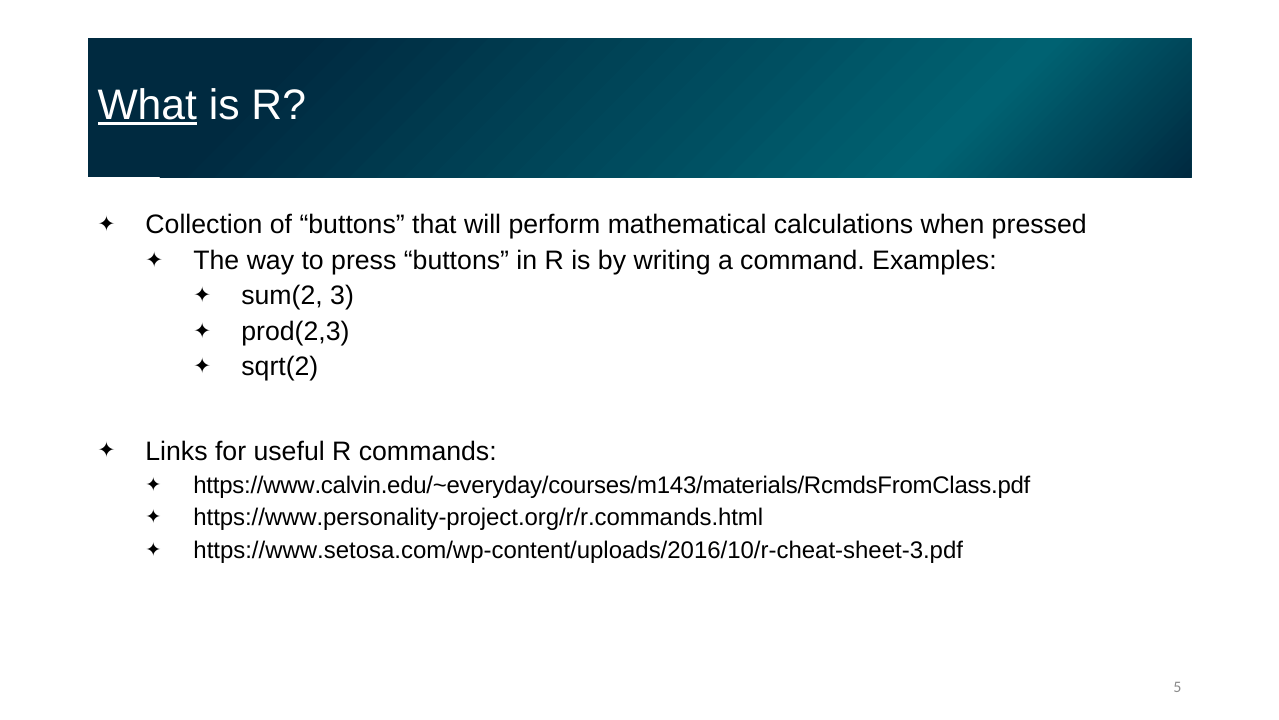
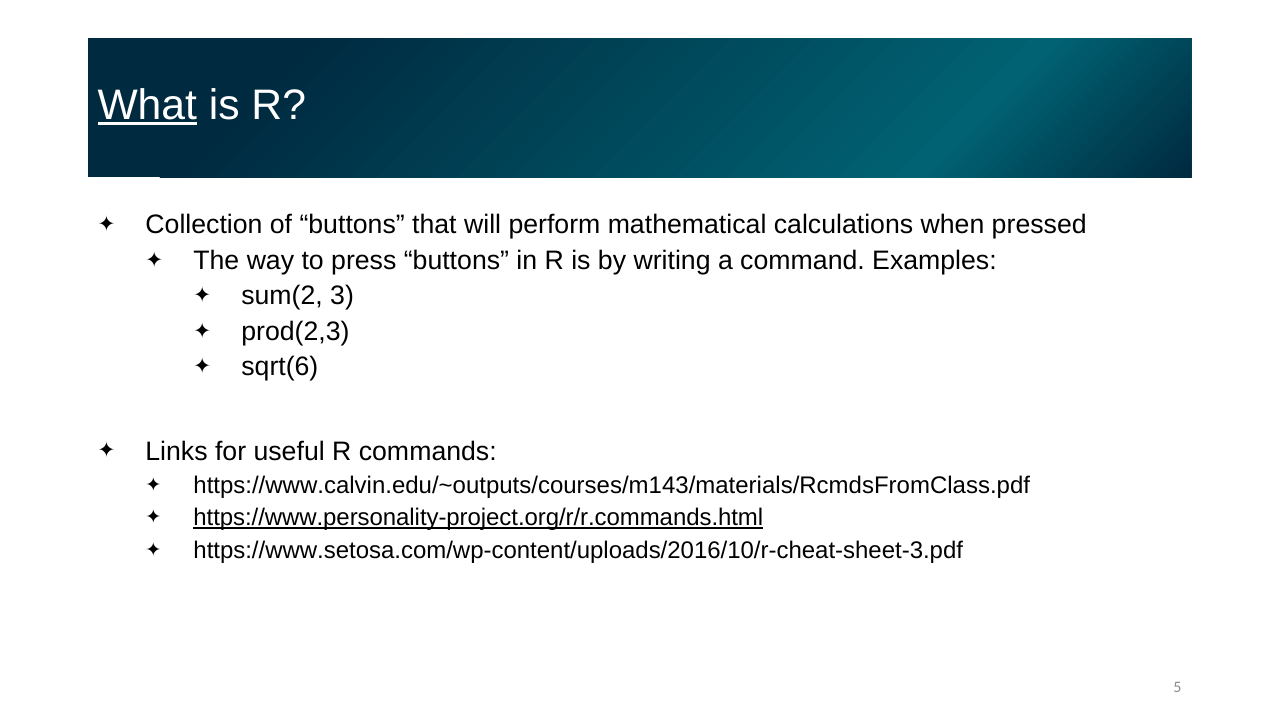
sqrt(2: sqrt(2 -> sqrt(6 (280, 367)
https://www.calvin.edu/~everyday/courses/m143/materials/RcmdsFromClass.pdf: https://www.calvin.edu/~everyday/courses/m143/materials/RcmdsFromClass.pdf -> https://www.calvin.edu/~outputs/courses/m143/materials/RcmdsFromClass.pdf (612, 485)
https://www.personality-project.org/r/r.commands.html underline: none -> present (478, 517)
